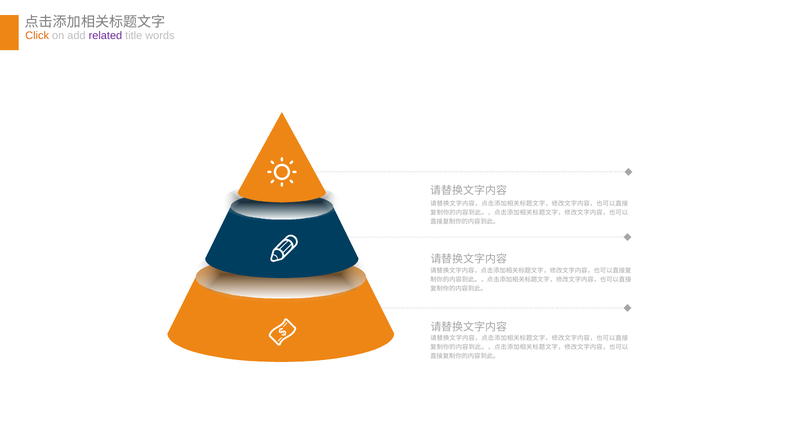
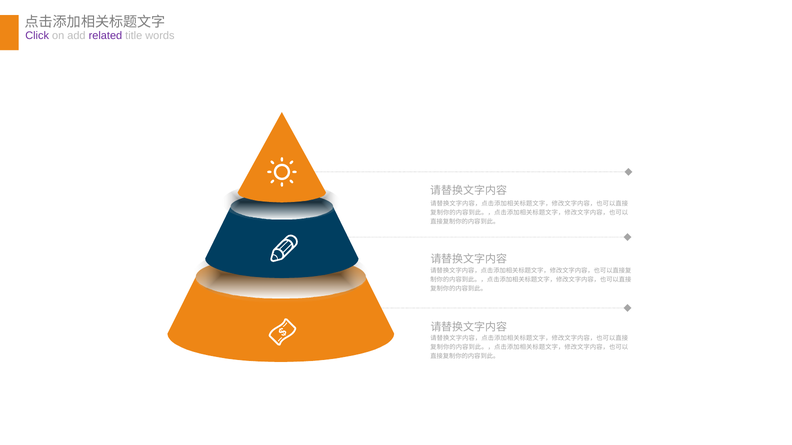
Click colour: orange -> purple (37, 35)
